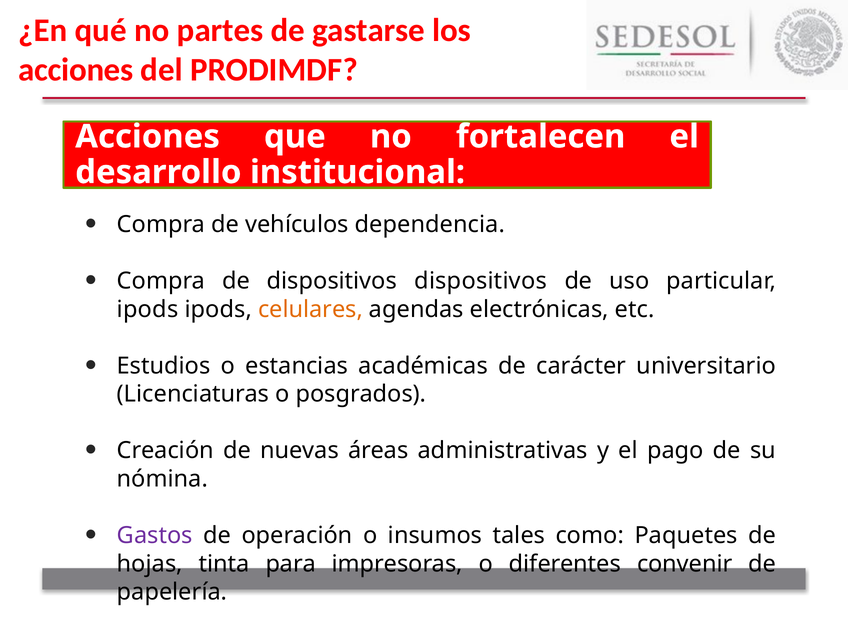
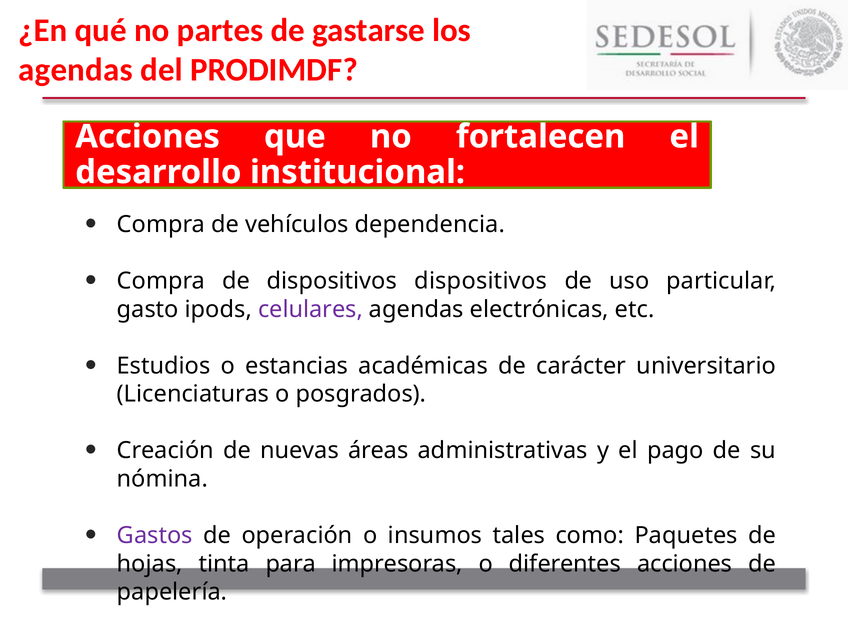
acciones: acciones -> agendas (76, 70)
ipods: ipods -> gasto (148, 309)
celulares colour: orange -> purple (310, 309)
diferentes convenir: convenir -> acciones (685, 564)
